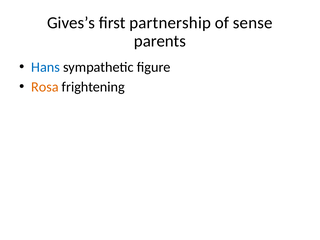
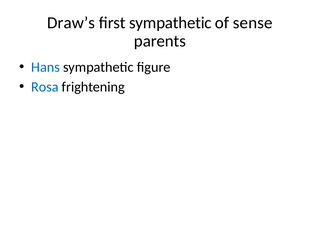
Gives’s: Gives’s -> Draw’s (71, 23)
first partnership: partnership -> sympathetic (170, 23)
Rosa colour: orange -> blue (45, 87)
